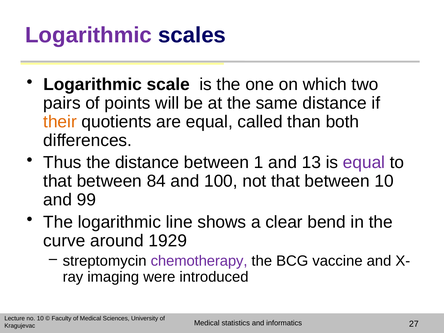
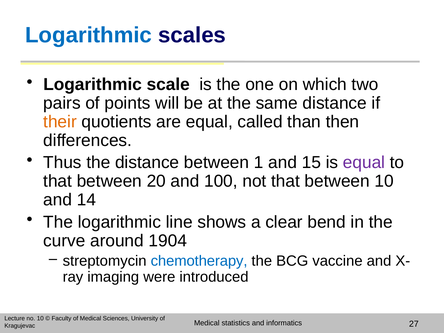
Logarithmic colour: purple -> blue (89, 35)
both: both -> then (342, 122)
13: 13 -> 15 (311, 163)
84: 84 -> 20 (156, 181)
99: 99 -> 14 (86, 200)
1929: 1929 -> 1904 (168, 241)
chemotherapy colour: purple -> blue (199, 261)
